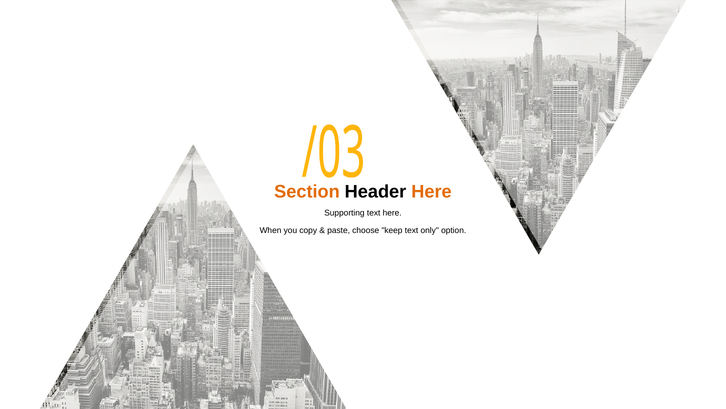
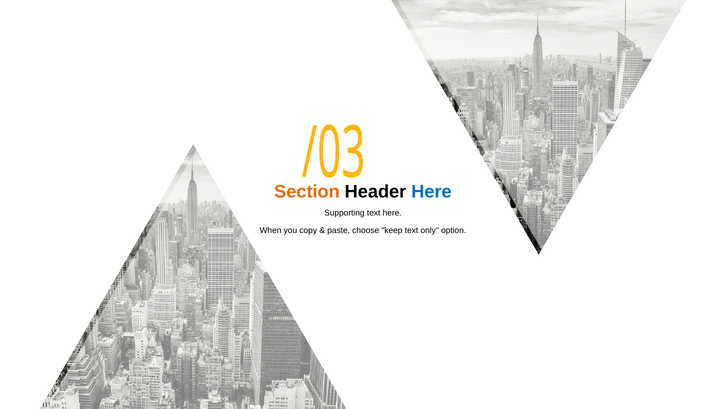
Here colour: orange -> blue (431, 192)
